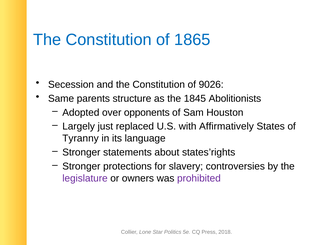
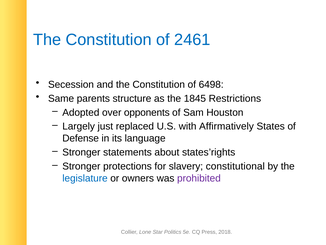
1865: 1865 -> 2461 (192, 40)
9026: 9026 -> 6498 (211, 84)
Abolitionists: Abolitionists -> Restrictions (235, 98)
Tyranny: Tyranny -> Defense (81, 138)
controversies: controversies -> constitutional (235, 166)
legislature colour: purple -> blue (85, 178)
